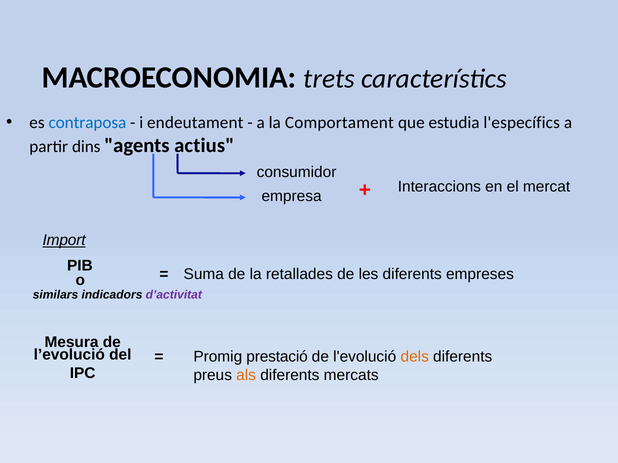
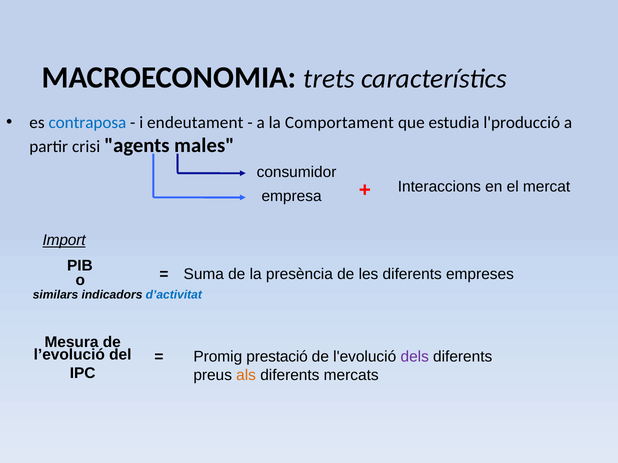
l'específics: l'específics -> l'producció (522, 123)
dins: dins -> crisi (86, 147)
actius: actius -> males (204, 146)
retallades: retallades -> presència (299, 274)
d’activitat colour: purple -> blue (174, 295)
dels colour: orange -> purple (415, 357)
